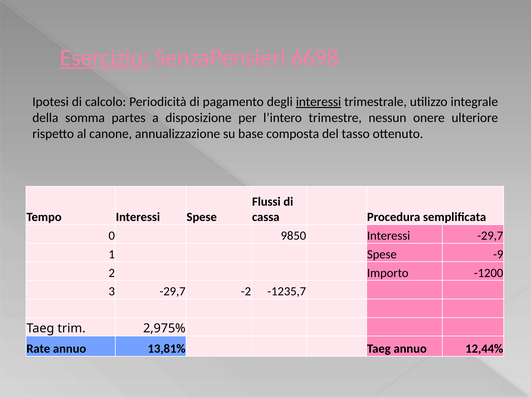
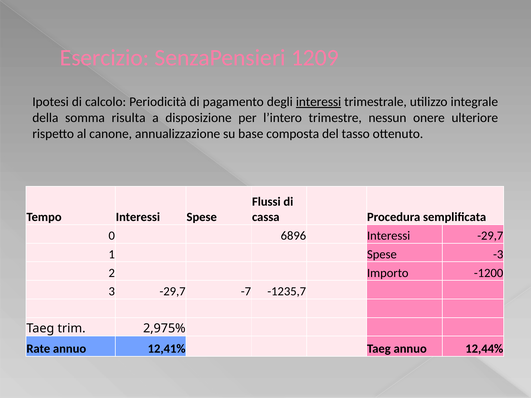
Esercizio underline: present -> none (105, 58)
6698: 6698 -> 1209 (315, 58)
partes: partes -> risulta (129, 118)
9850: 9850 -> 6896 (293, 236)
-9: -9 -> -3 (498, 254)
-2: -2 -> -7 (246, 292)
13,81%: 13,81% -> 12,41% (167, 349)
